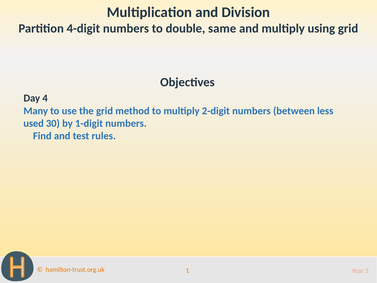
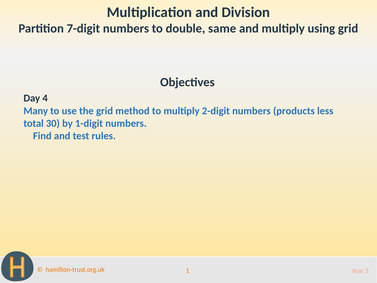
4-digit: 4-digit -> 7-digit (83, 29)
between: between -> products (294, 111)
used: used -> total (34, 123)
